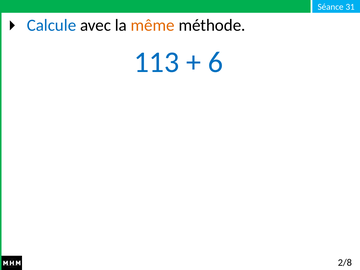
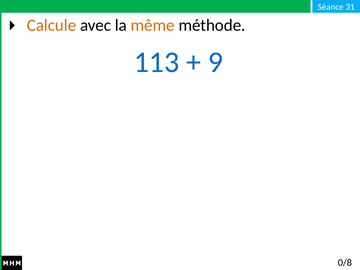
Calcule colour: blue -> orange (51, 25)
6: 6 -> 9 (215, 62)
2/8: 2/8 -> 0/8 (345, 263)
